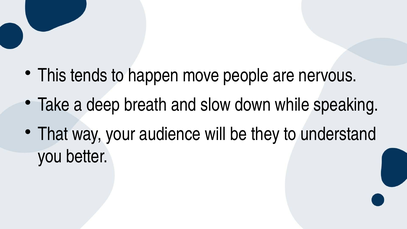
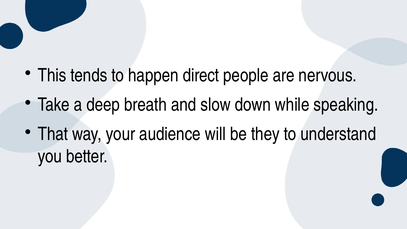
move: move -> direct (201, 75)
